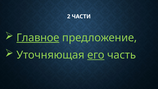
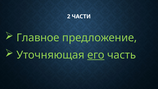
Главное underline: present -> none (38, 38)
